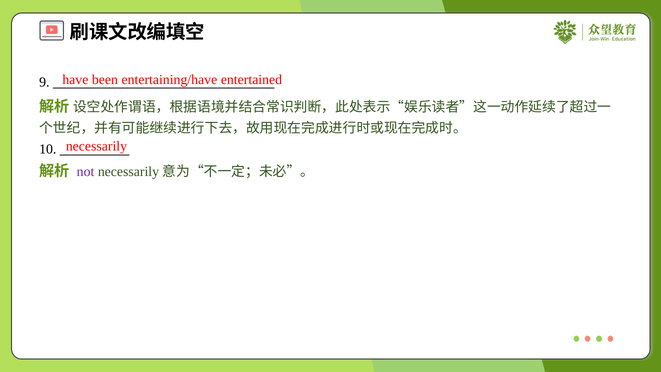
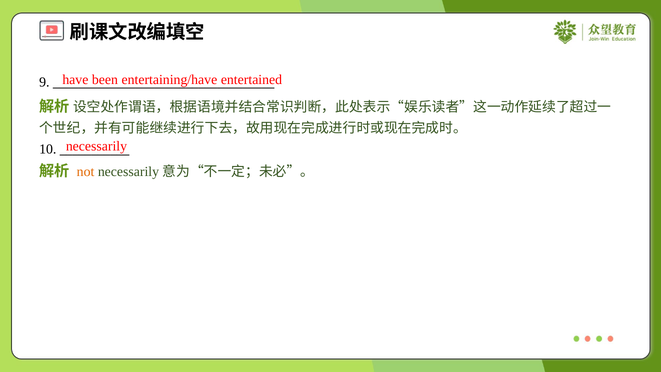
not colour: purple -> orange (86, 172)
